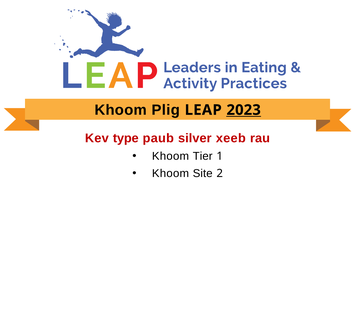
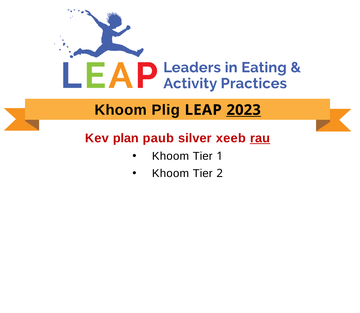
type: type -> plan (126, 138)
rau underline: none -> present (260, 138)
Site: Site -> Tier (203, 173)
